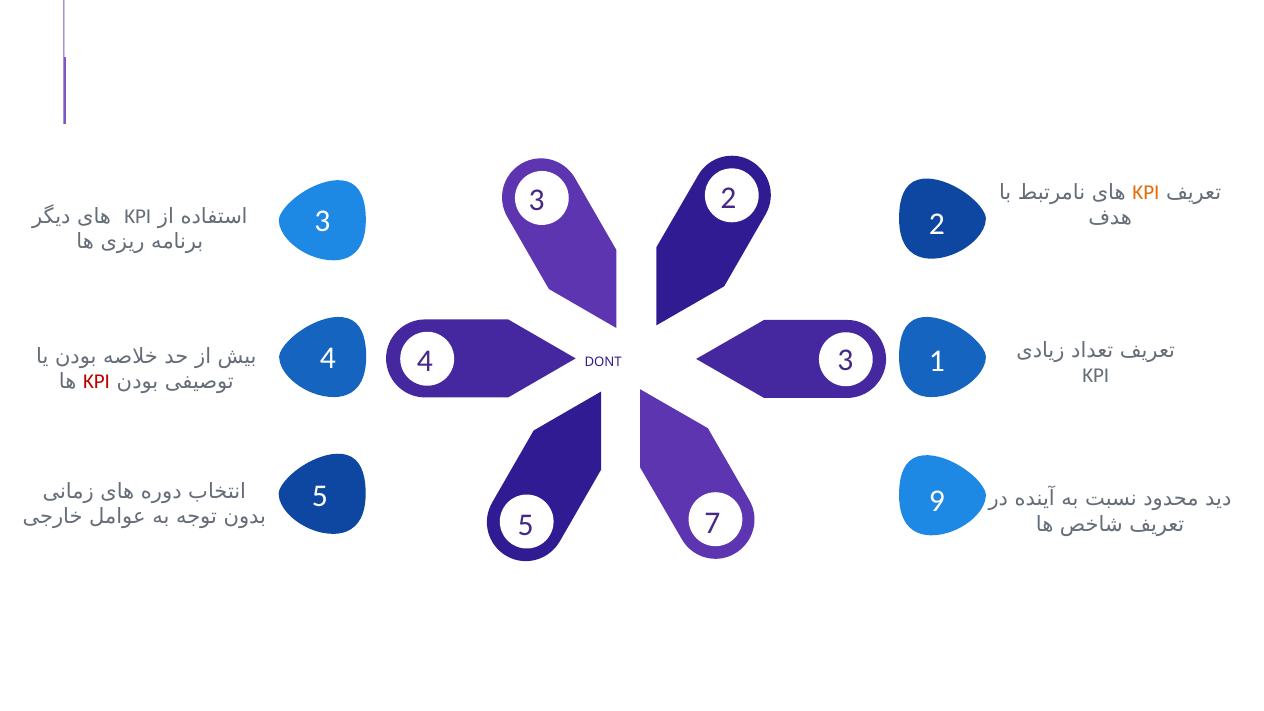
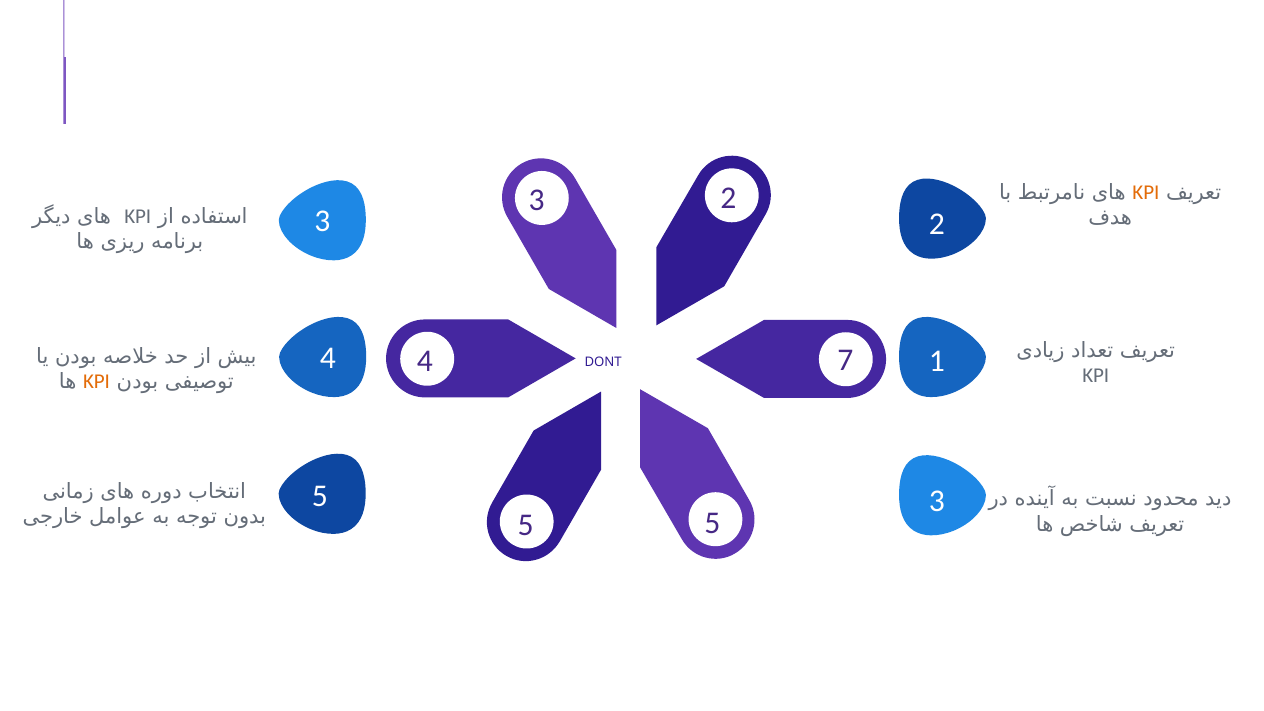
DONT 3: 3 -> 7 (845, 360)
KPI colour: red -> orange (97, 382)
5 9: 9 -> 3 (937, 501)
5 7: 7 -> 5 (712, 524)
